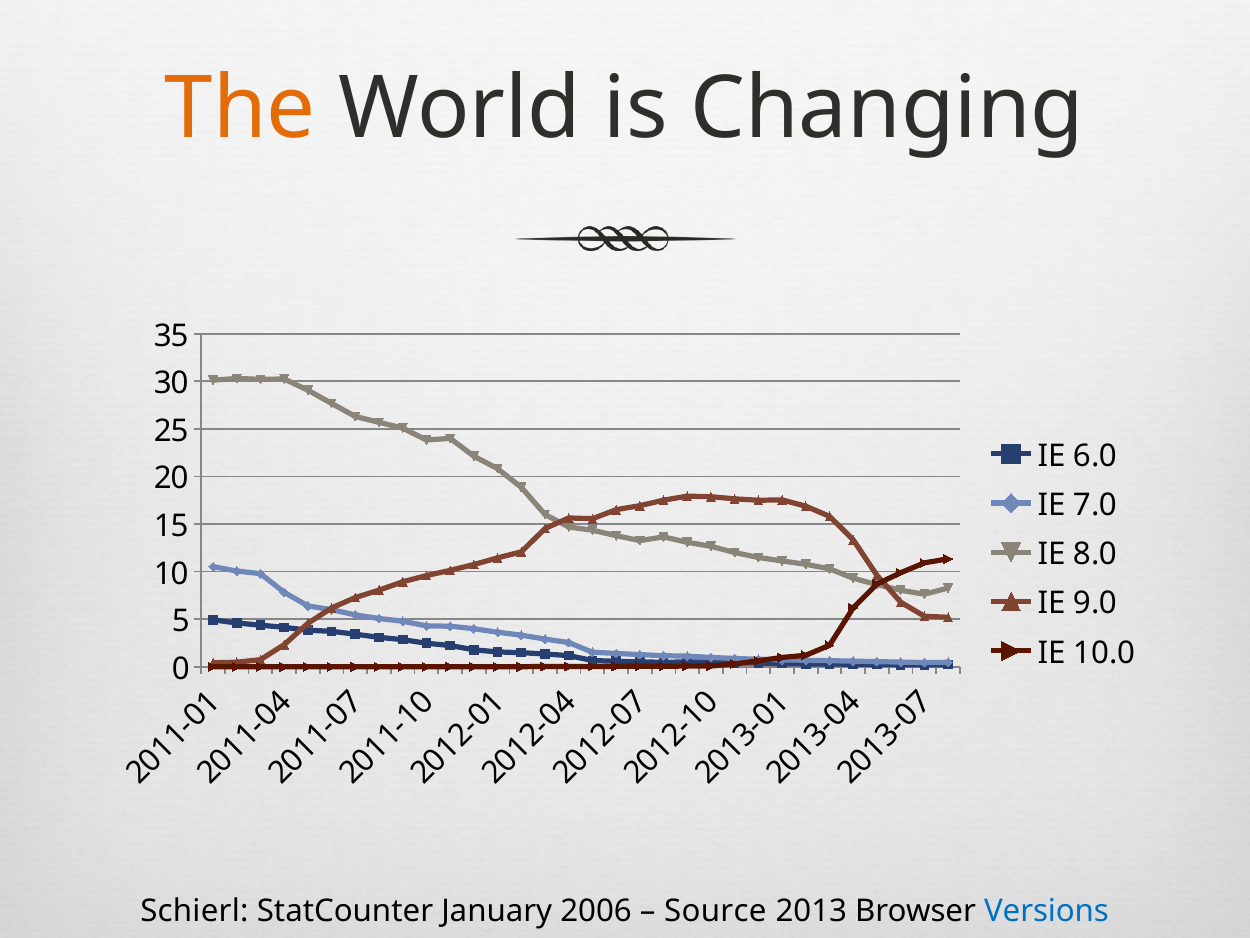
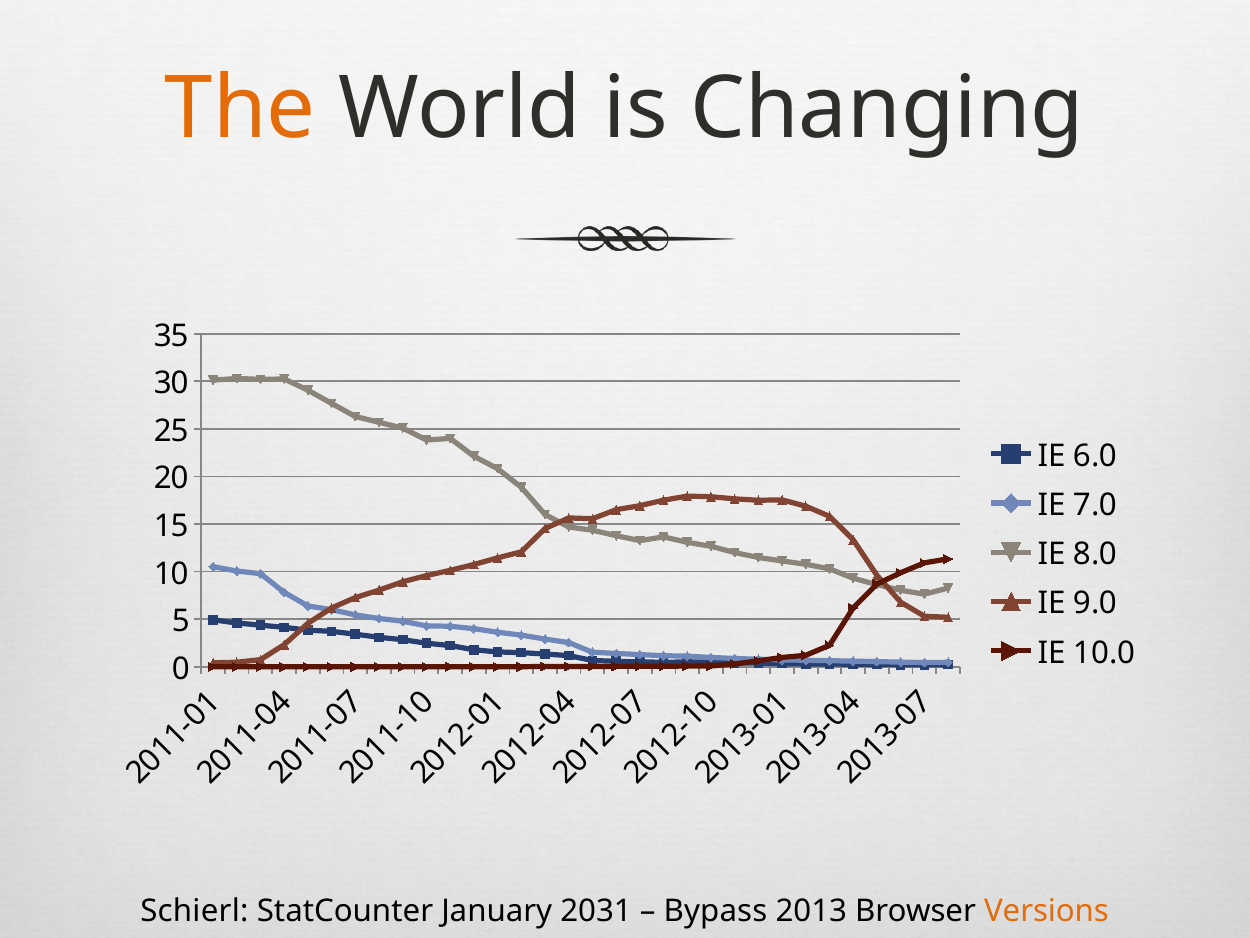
2006: 2006 -> 2031 (596, 911)
Source: Source -> Bypass (715, 911)
Versions colour: blue -> orange (1047, 911)
